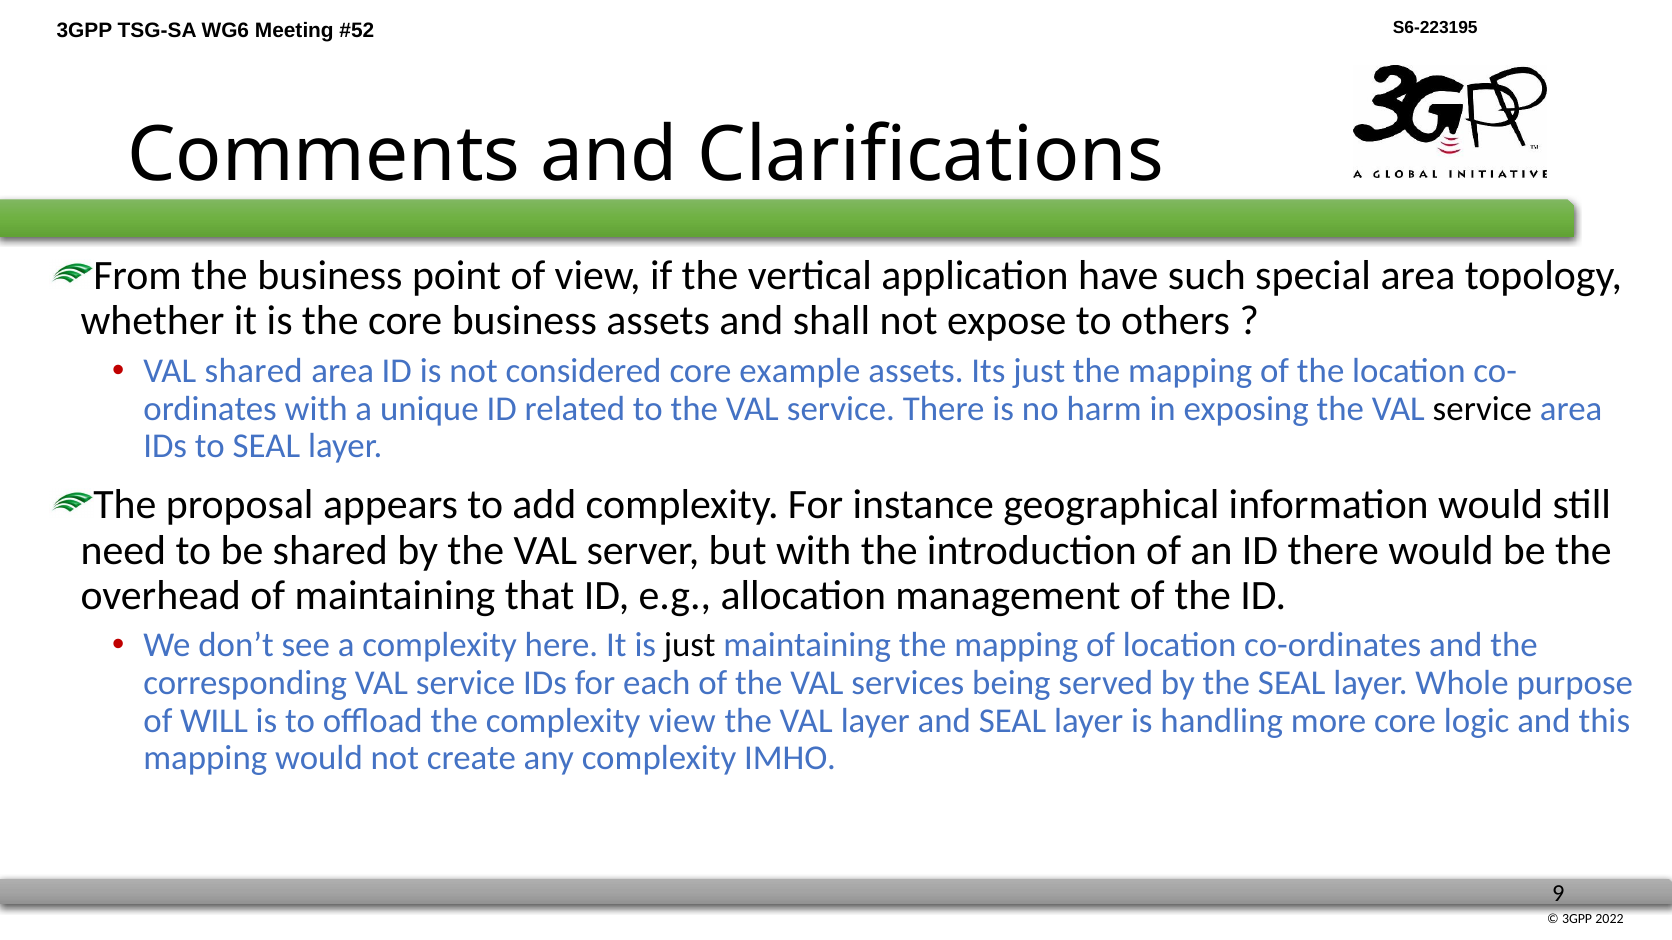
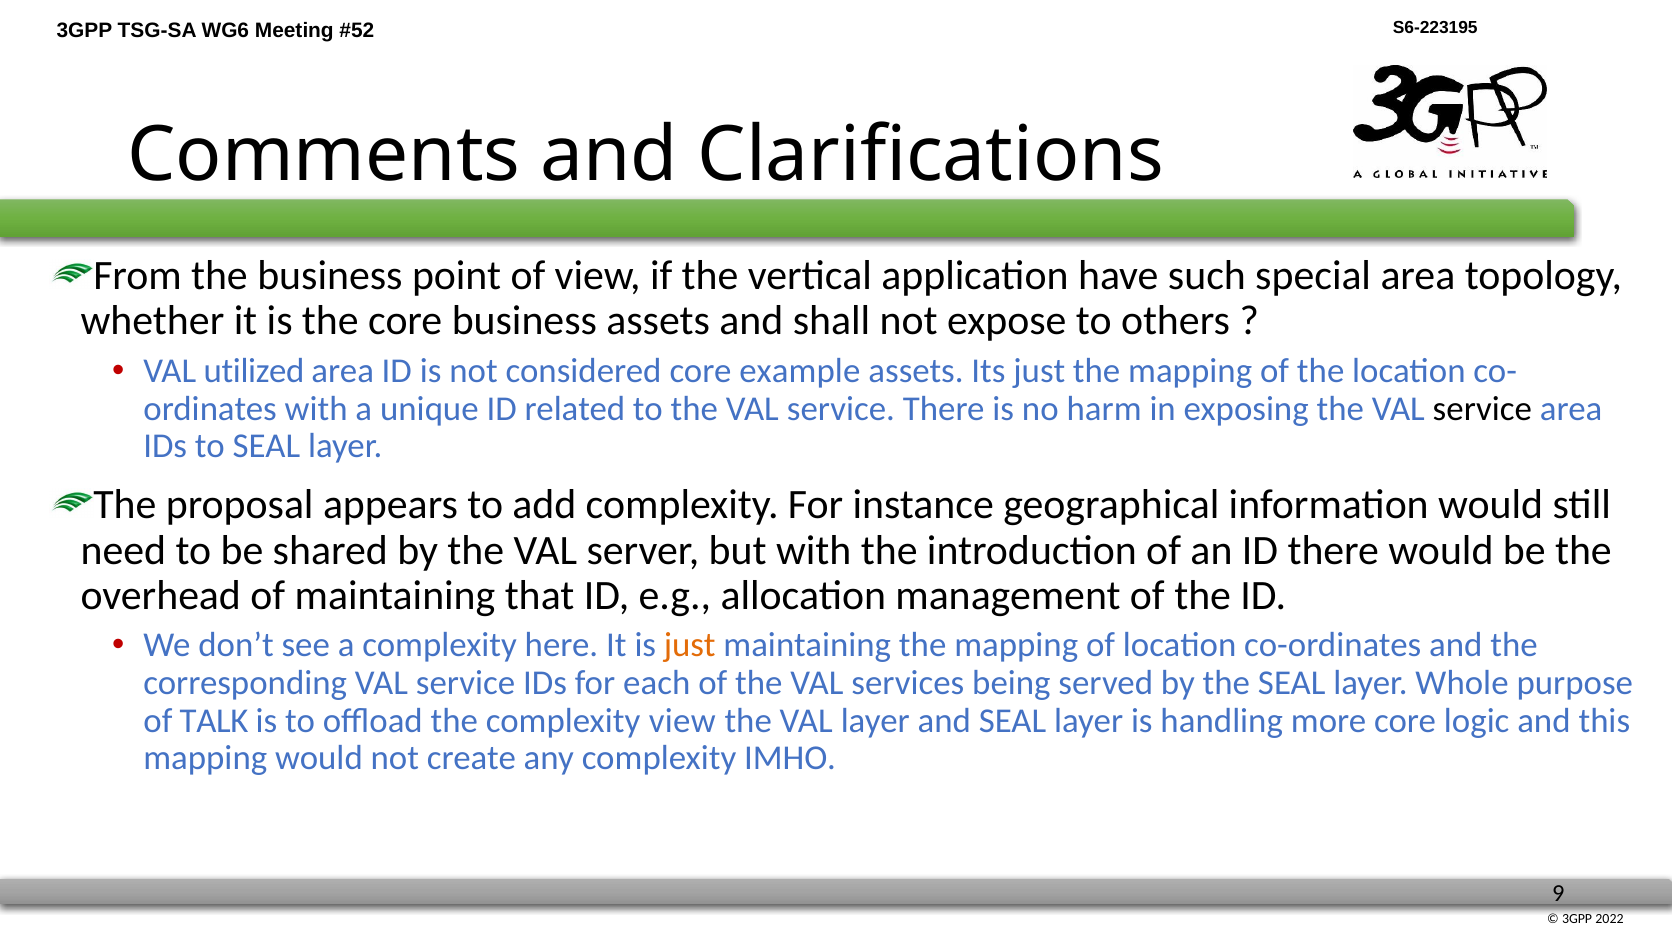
VAL shared: shared -> utilized (254, 371)
just colour: black -> orange (690, 646)
WILL: WILL -> TALK (214, 721)
